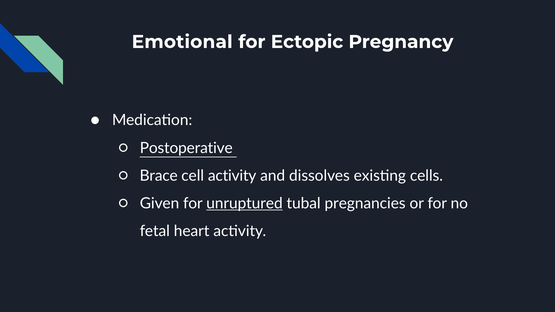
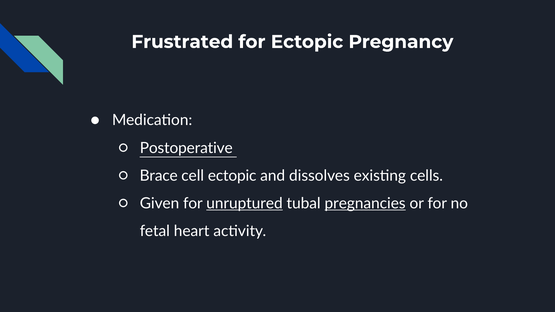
Emotional: Emotional -> Frustrated (182, 42)
cell activity: activity -> ectopic (232, 176)
pregnancies underline: none -> present (365, 204)
